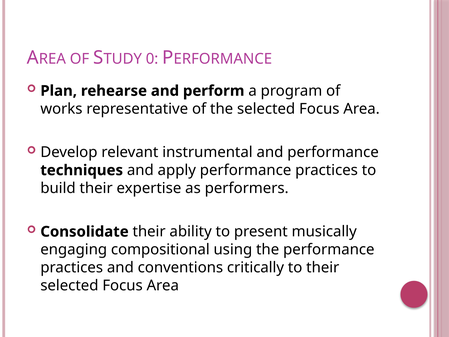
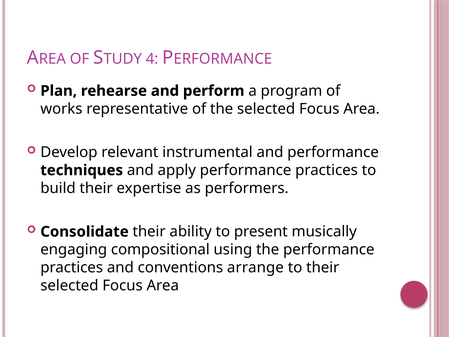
0: 0 -> 4 (152, 59)
critically: critically -> arrange (255, 267)
